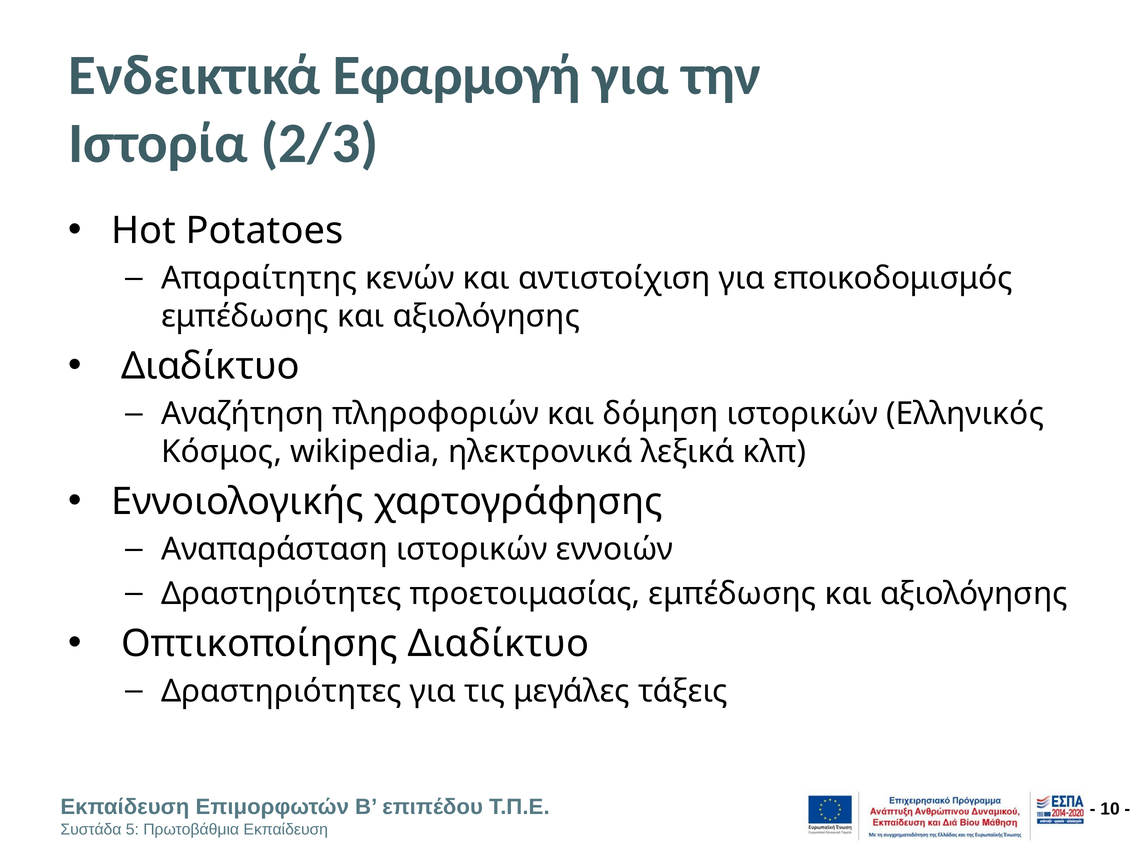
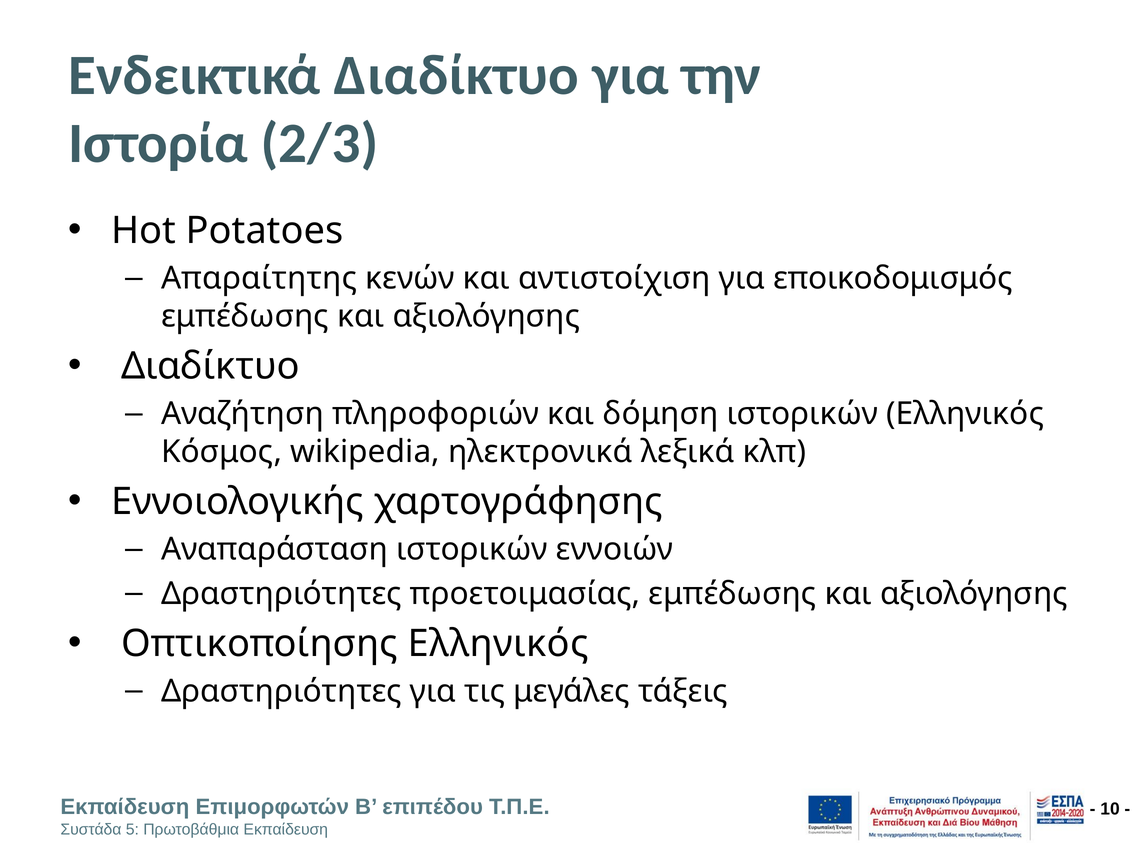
Ενδεικτικά Εφαρμογή: Εφαρμογή -> Διαδίκτυο (456, 75)
Οπτικοποίησης Διαδίκτυο: Διαδίκτυο -> Ελληνικός (498, 644)
